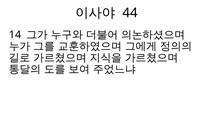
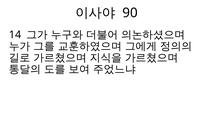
44: 44 -> 90 (130, 13)
